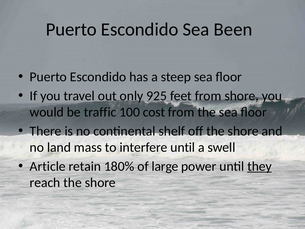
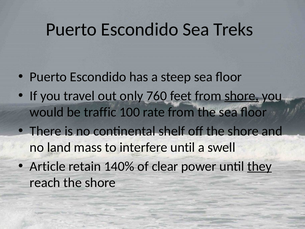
Been: Been -> Treks (233, 30)
925: 925 -> 760 (157, 96)
shore underline: none -> present (242, 96)
cost: cost -> rate (154, 112)
180%: 180% -> 140% (119, 166)
large: large -> clear (165, 166)
